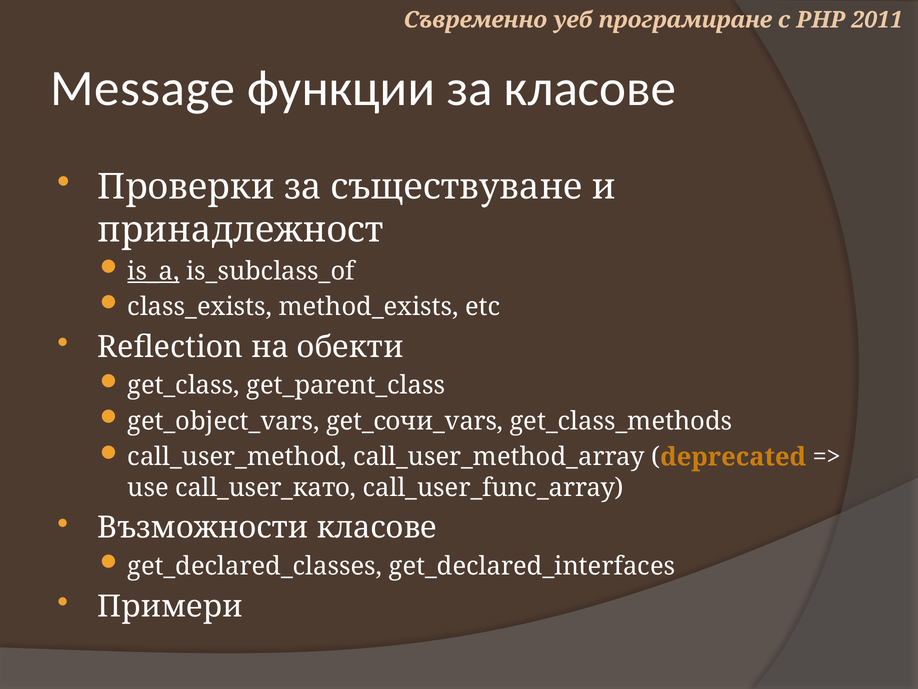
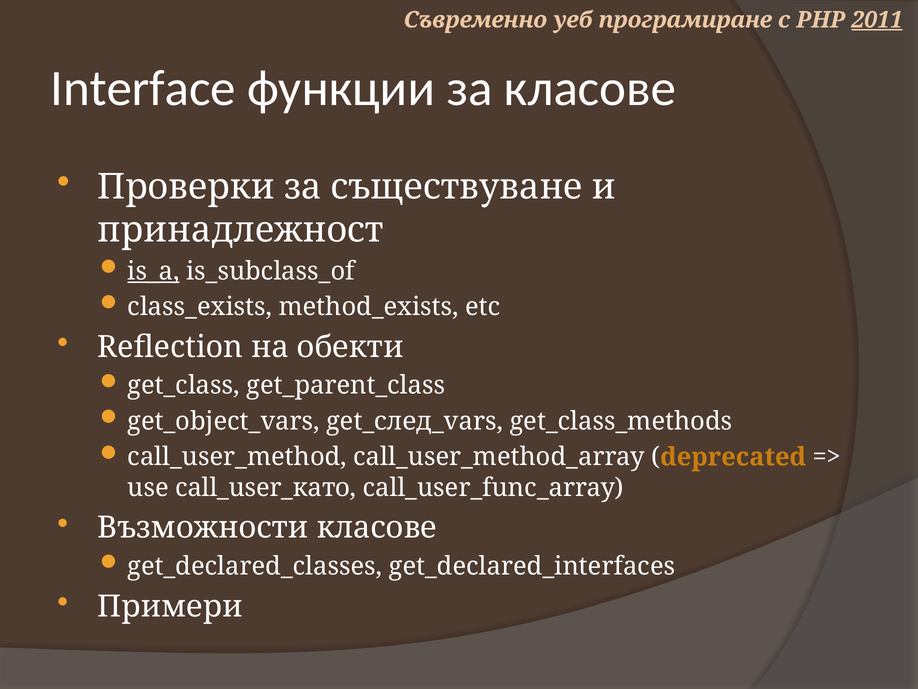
2011 underline: none -> present (877, 20)
Message: Message -> Interface (143, 88)
get_сочи_vars: get_сочи_vars -> get_след_vars (415, 421)
